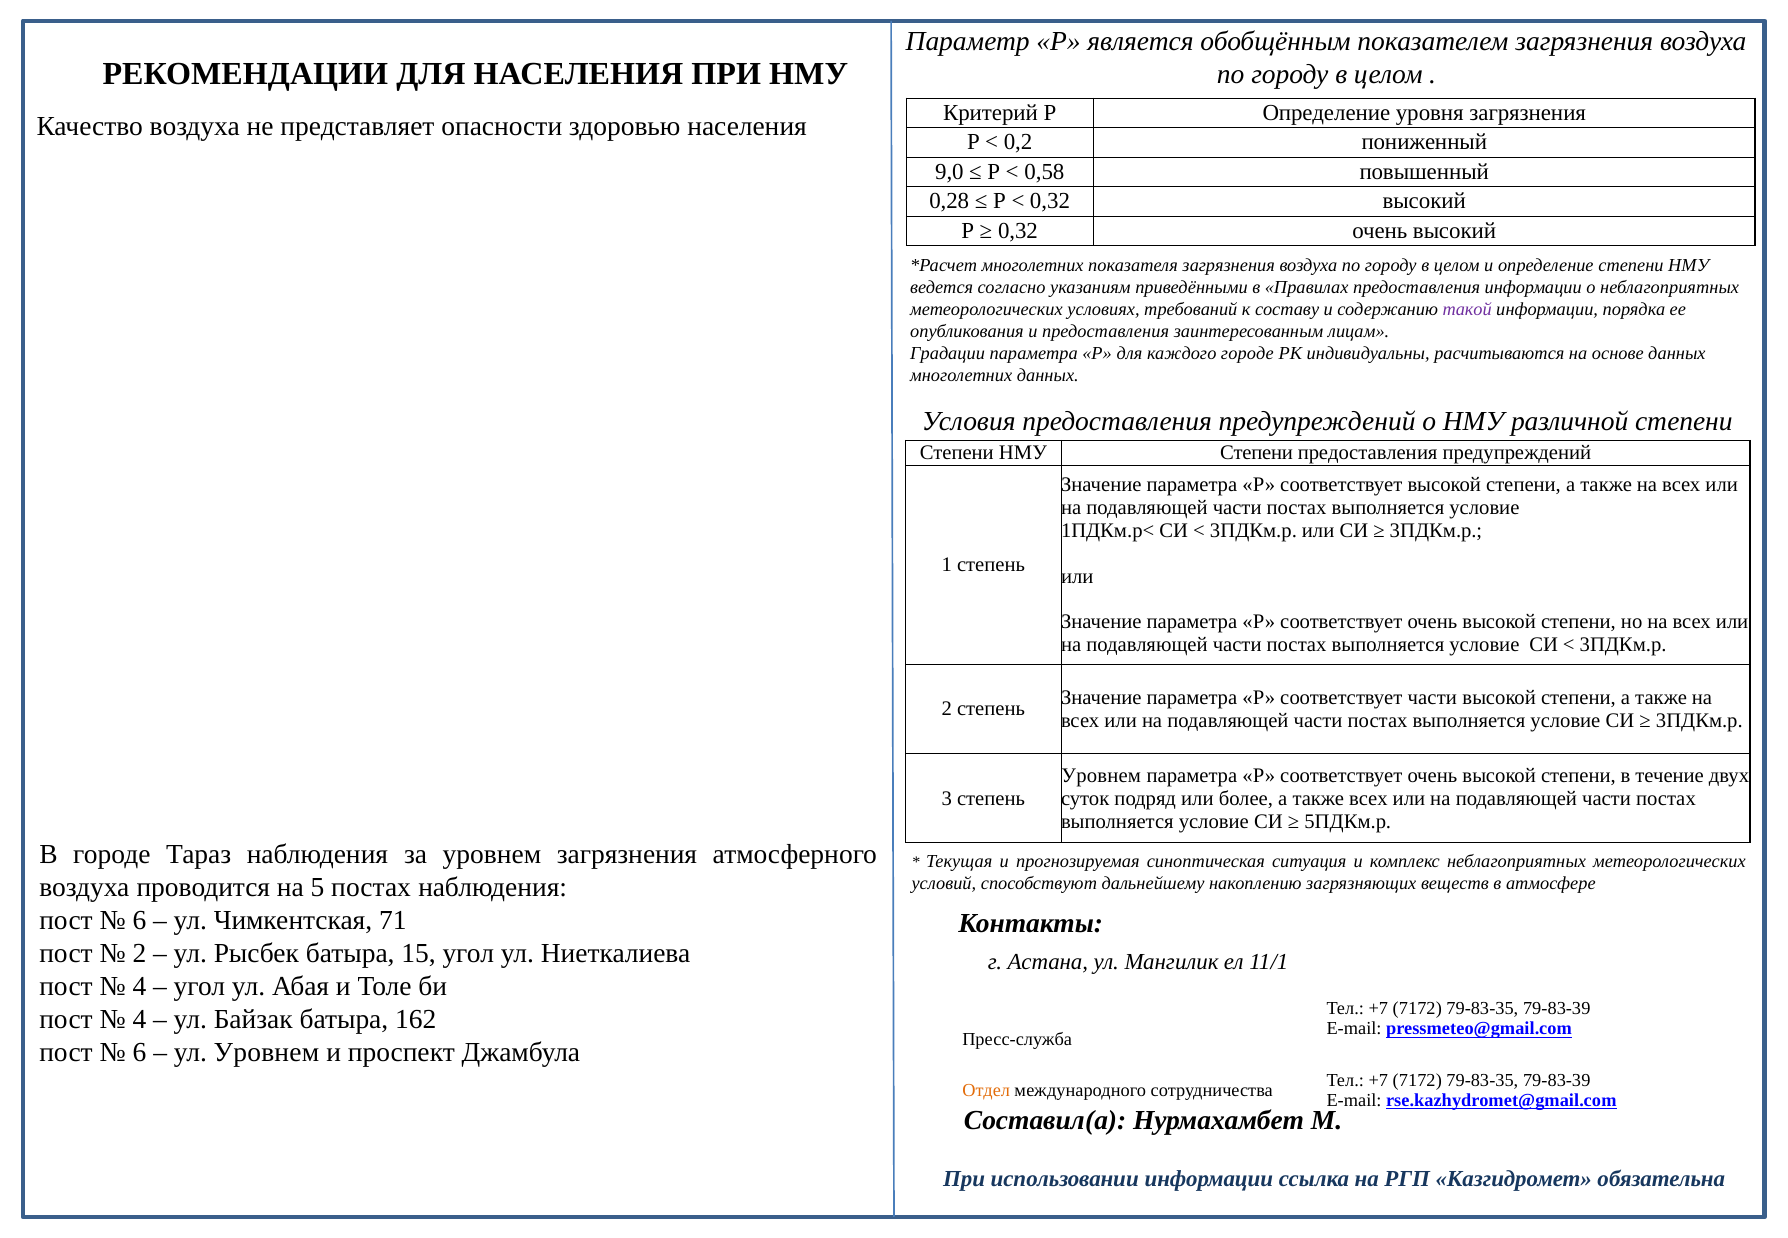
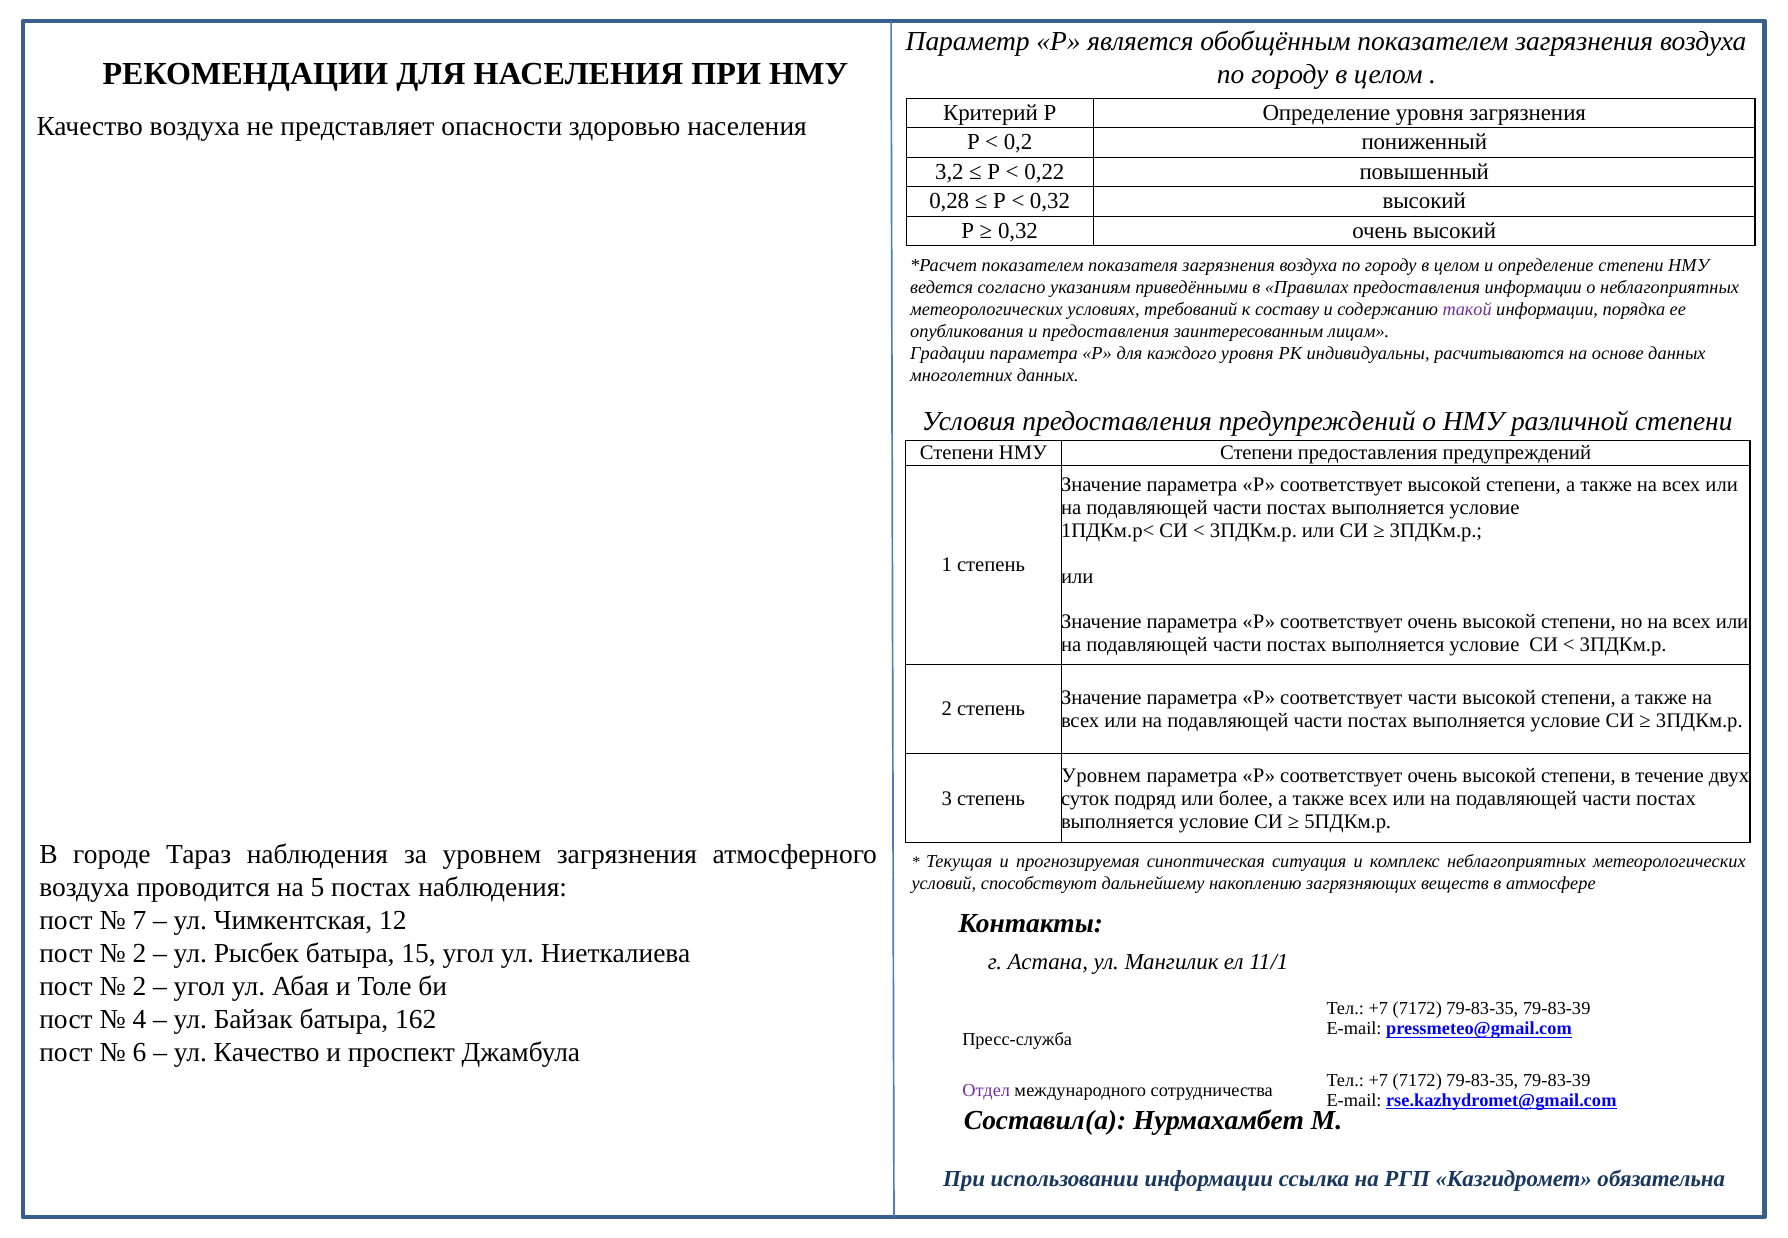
9,0: 9,0 -> 3,2 (949, 172)
0,58: 0,58 -> 0,22 (1044, 172)
многолетних: многолетних -> показателем (1033, 266)
каждого городе: городе -> уровня (1247, 354)
6: 6 -> 7 (139, 921)
71: 71 -> 12 (393, 921)
4: 4 -> 2 (139, 987)
ул Уровнем: Уровнем -> Качество (267, 1053)
Отдел colour: orange -> purple (986, 1090)
